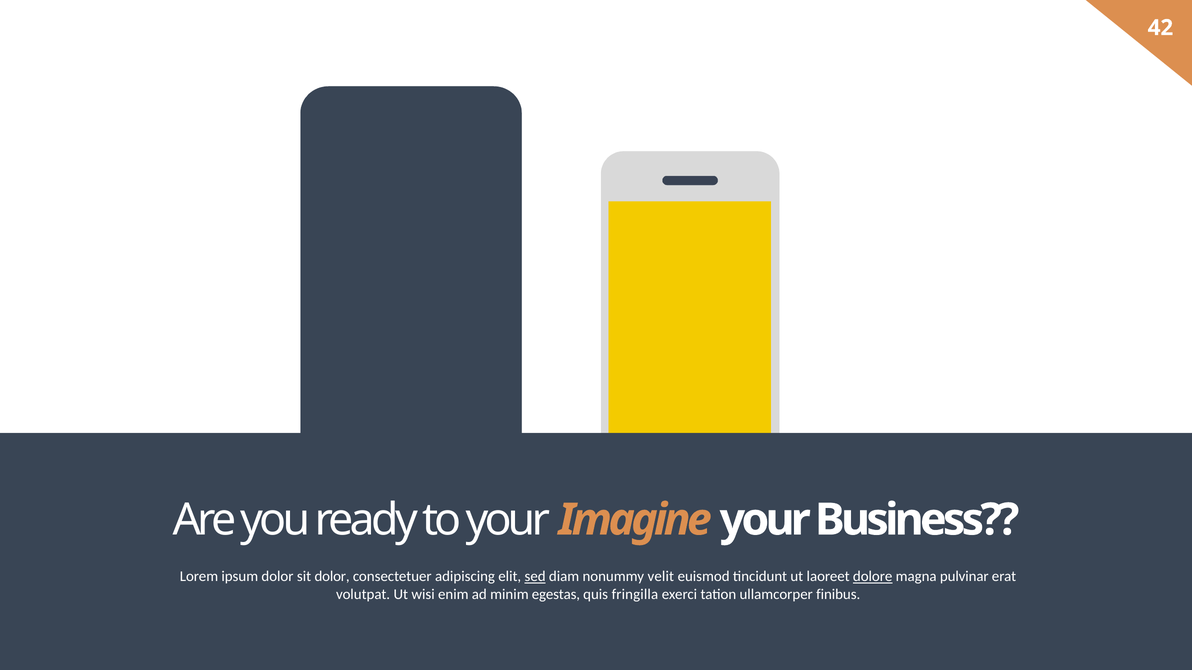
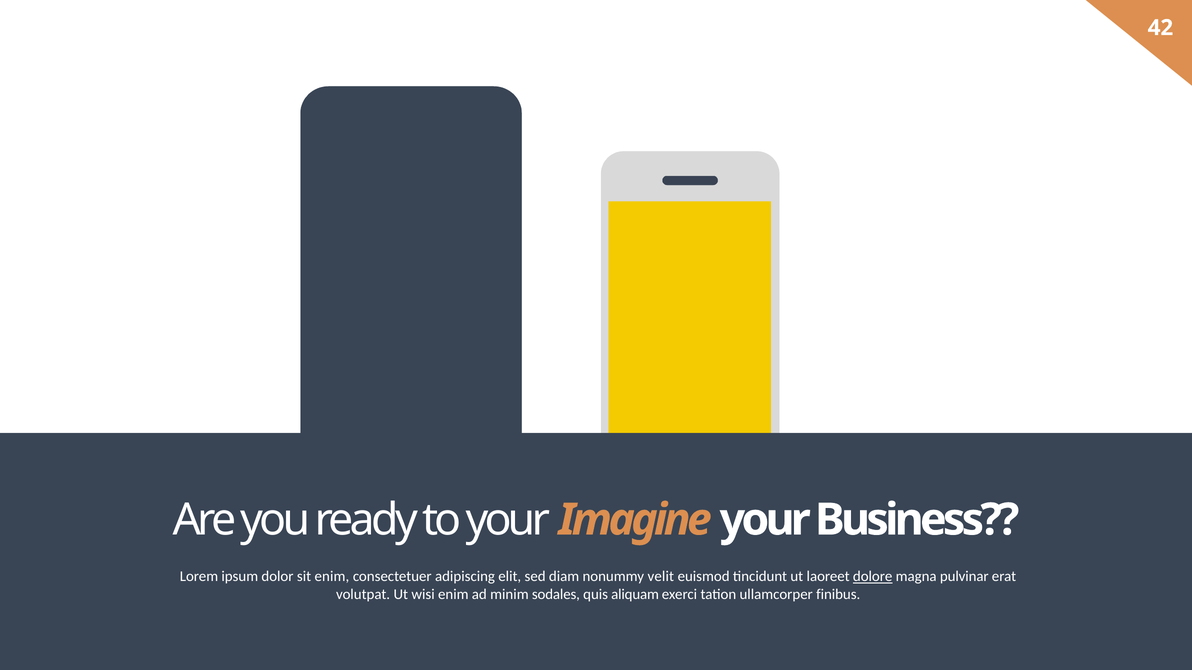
sit dolor: dolor -> enim (332, 577)
sed underline: present -> none (535, 577)
egestas: egestas -> sodales (556, 595)
fringilla: fringilla -> aliquam (635, 595)
